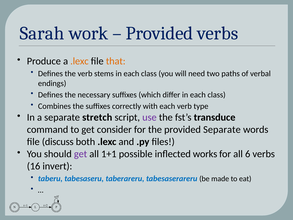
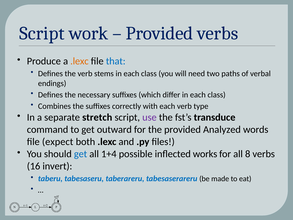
Sarah: Sarah -> Script (42, 33)
that colour: orange -> blue (116, 61)
consider: consider -> outward (114, 129)
provided Separate: Separate -> Analyzed (222, 129)
discuss: discuss -> expect (58, 142)
get colour: purple -> blue (81, 154)
1+1: 1+1 -> 1+4 (109, 154)
6: 6 -> 8 (248, 154)
